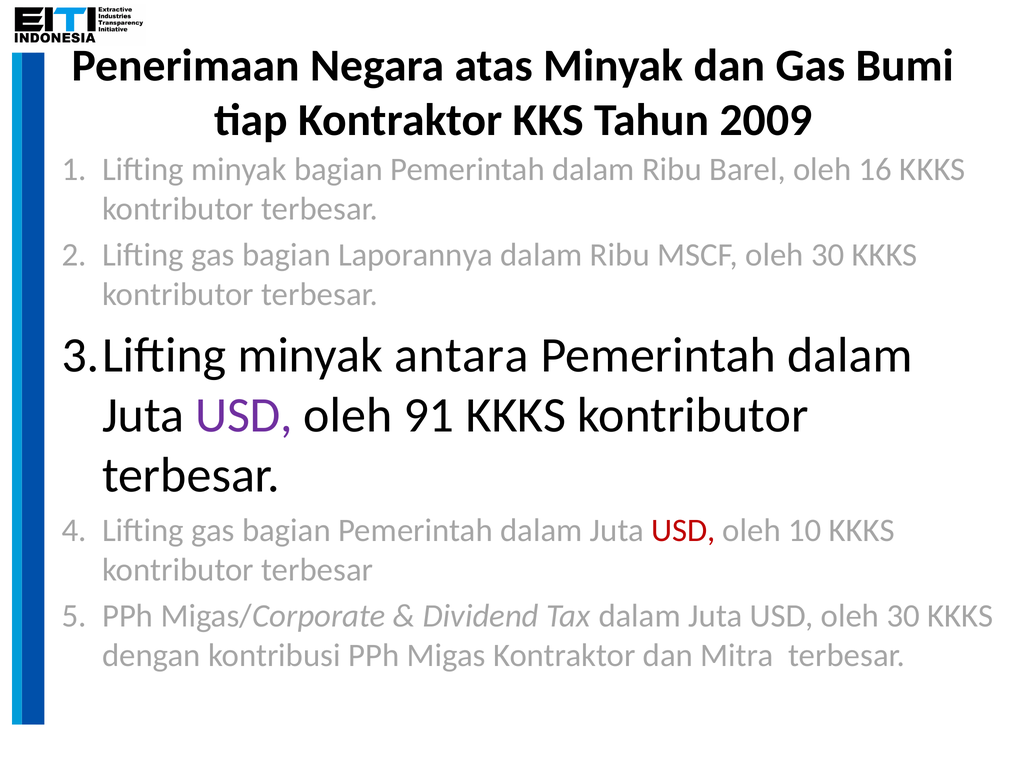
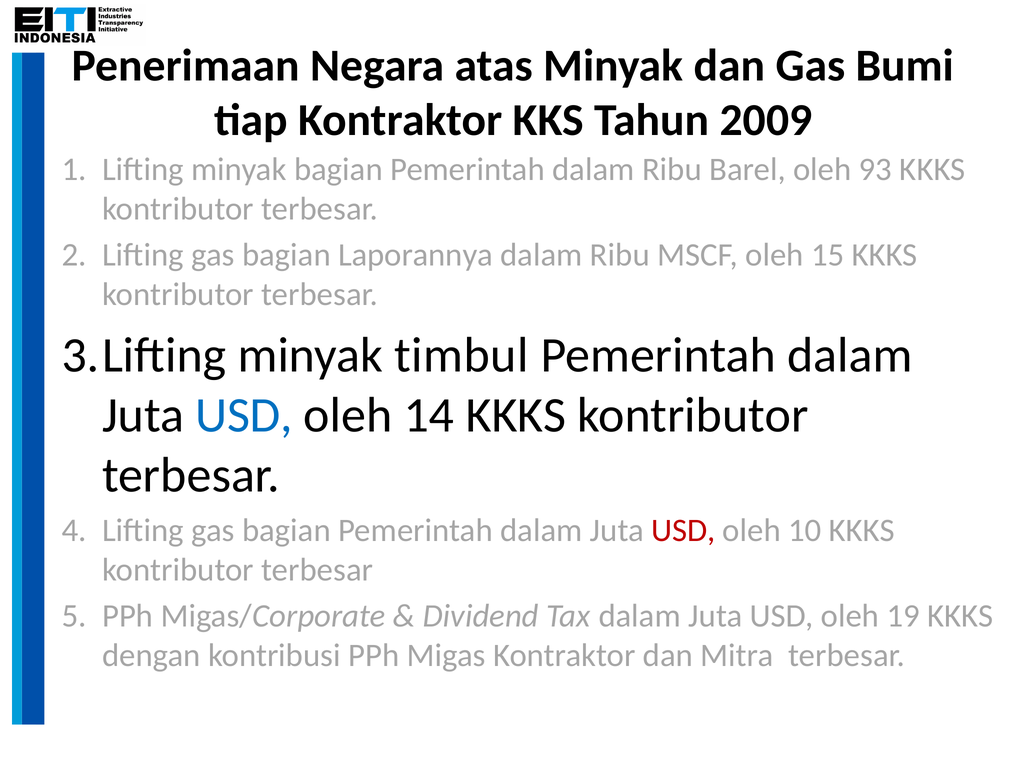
16: 16 -> 93 (875, 170)
MSCF oleh 30: 30 -> 15 (828, 255)
antara: antara -> timbul (461, 356)
USD colour: purple -> blue (244, 415)
91: 91 -> 14 (429, 415)
USD oleh 30: 30 -> 19 (903, 616)
